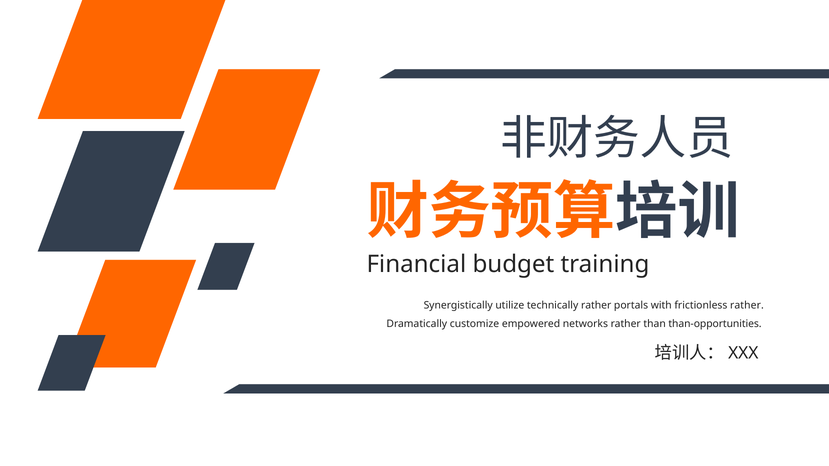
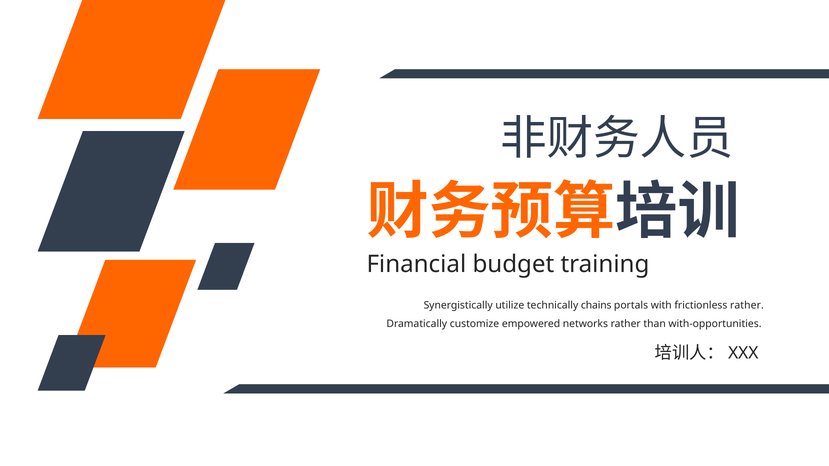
technically rather: rather -> chains (596, 305)
than-opportunities: than-opportunities -> with-opportunities (715, 324)
